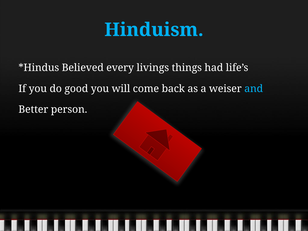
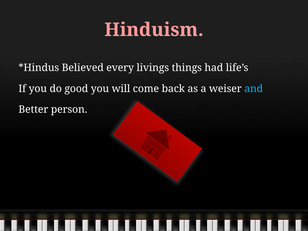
Hinduism colour: light blue -> pink (154, 30)
